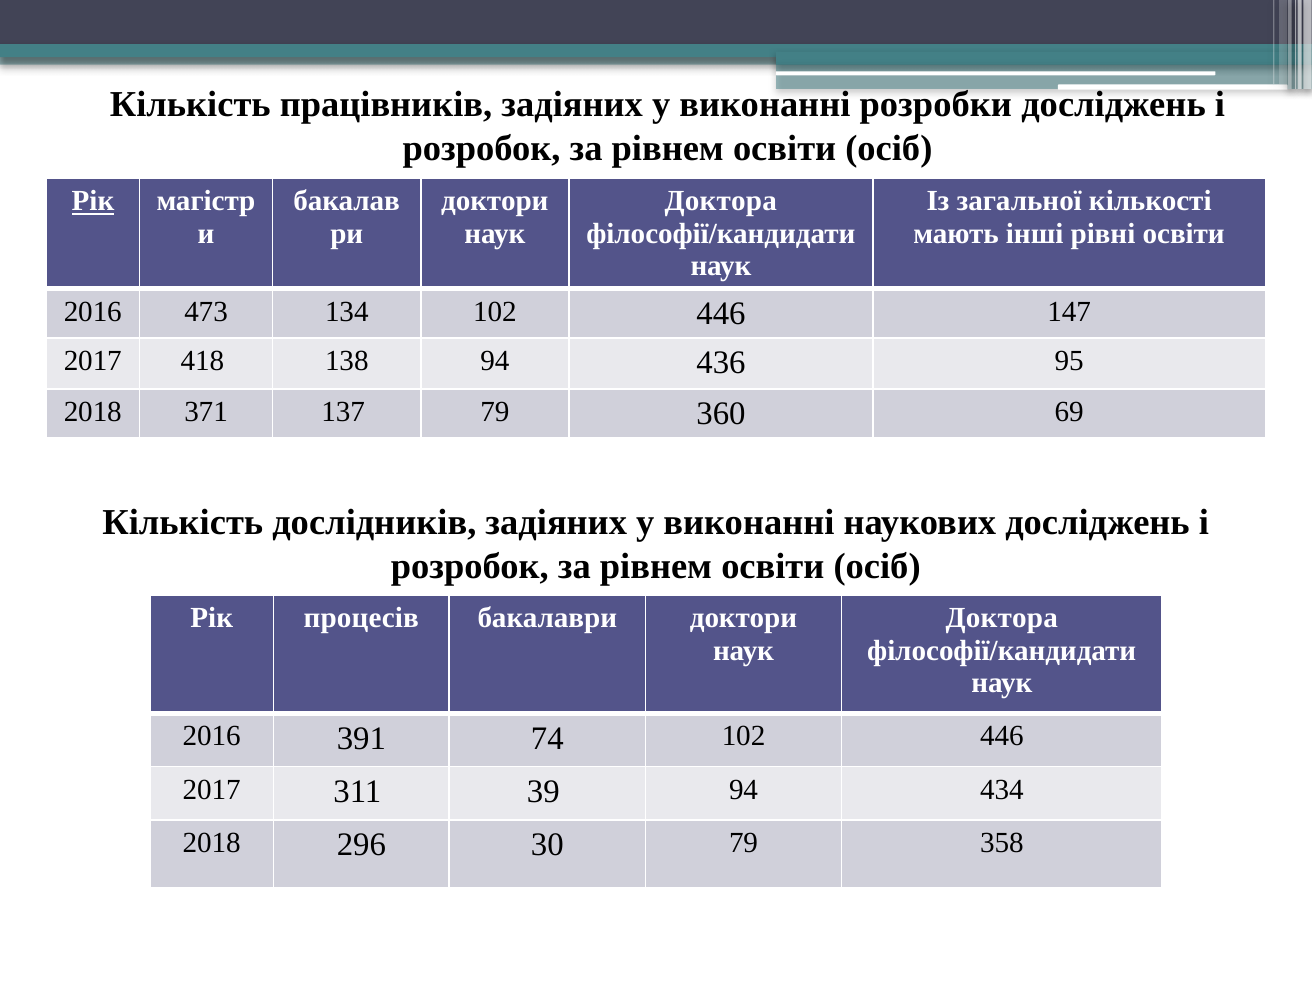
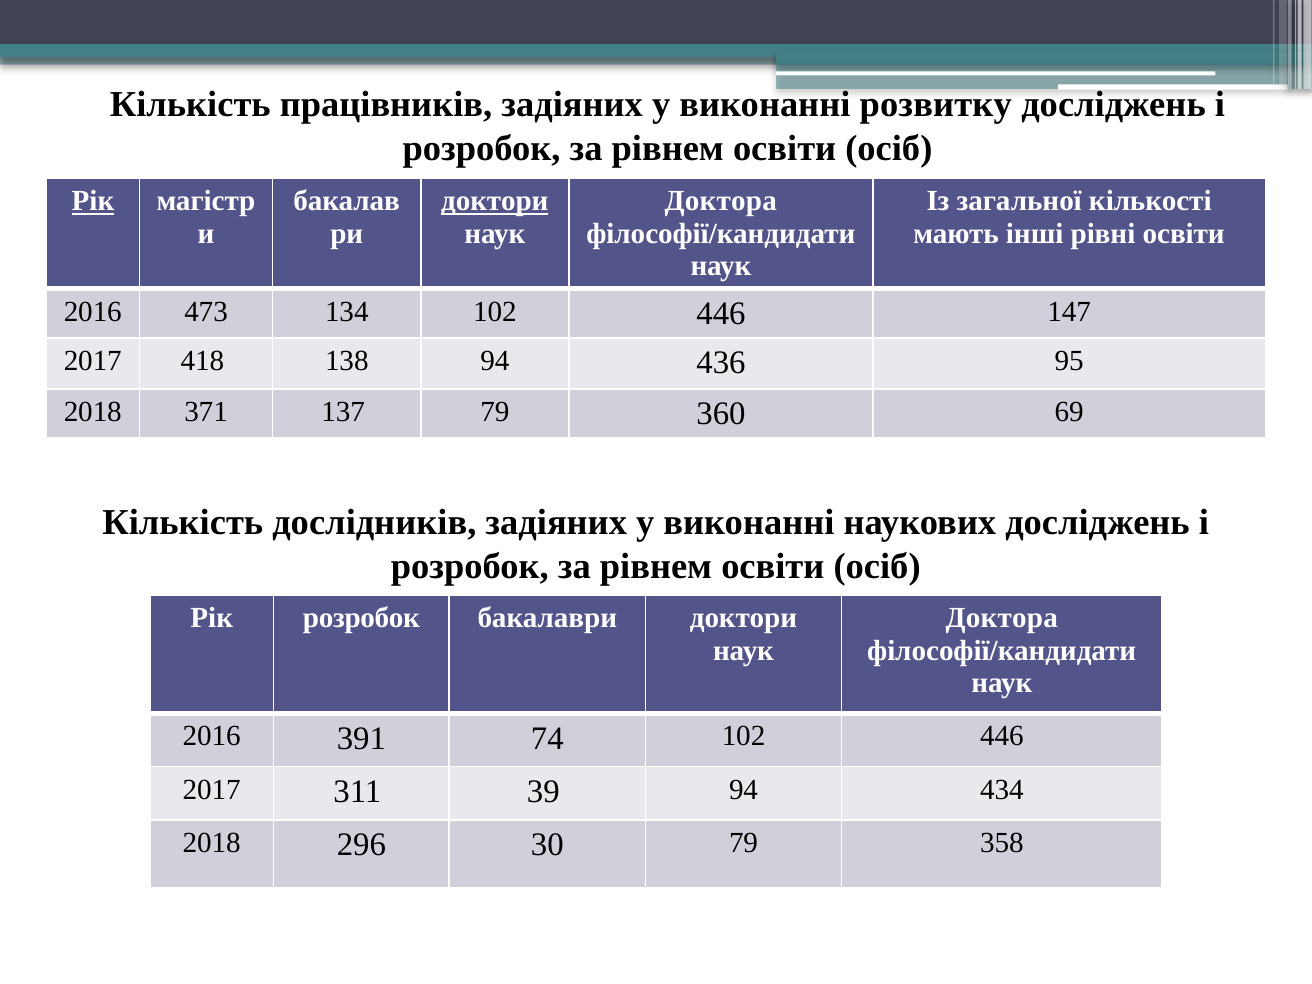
розробки: розробки -> розвитку (936, 105)
доктори underline: none -> present (495, 201)
Рік процесів: процесів -> розробок (361, 618)
